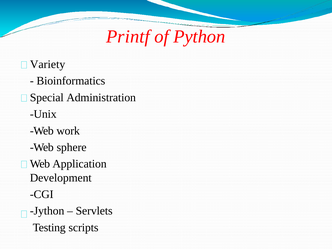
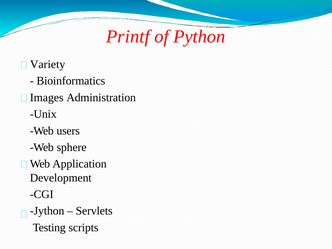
Special: Special -> Images (47, 98)
work: work -> users (68, 131)
